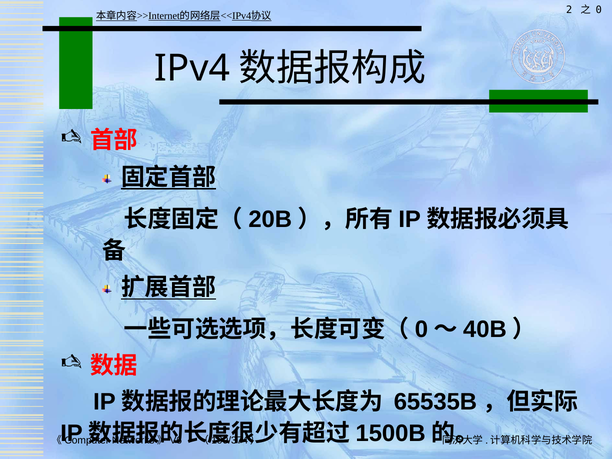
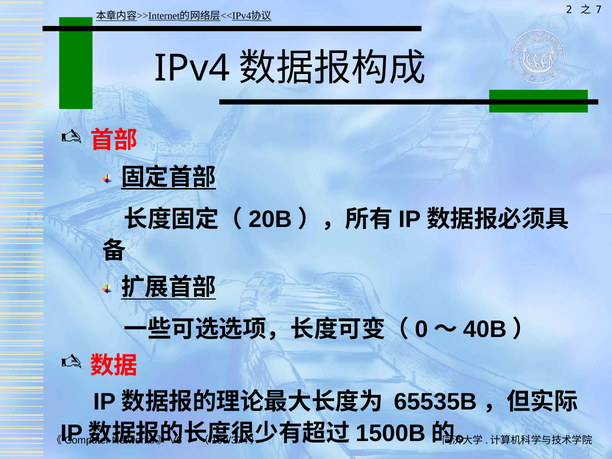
0: 0 -> 7 (599, 10)
